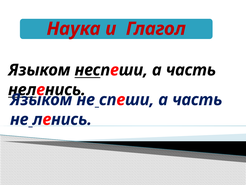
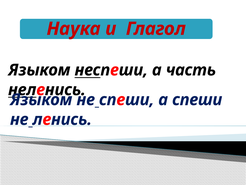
спеши а часть: часть -> спеши (197, 99)
